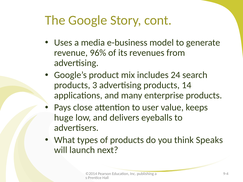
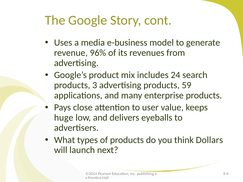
14: 14 -> 59 (187, 85)
Speaks: Speaks -> Dollars (209, 140)
